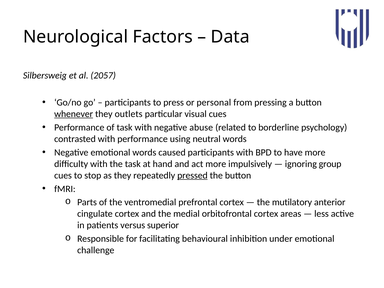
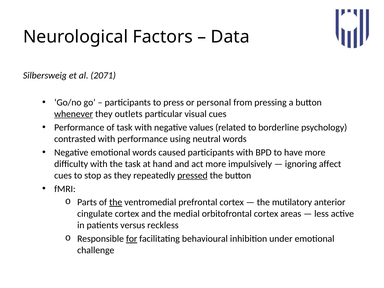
2057: 2057 -> 2071 (103, 76)
abuse: abuse -> values (201, 127)
group: group -> affect (330, 164)
the underline: none -> present (116, 202)
superior: superior -> reckless (163, 225)
for underline: none -> present (132, 239)
